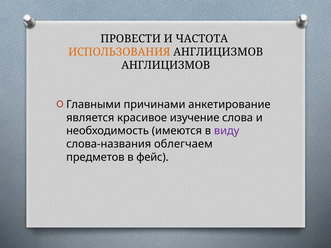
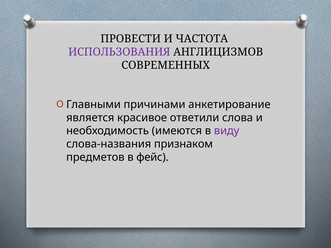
ИСПОЛЬЗОВАНИЯ colour: orange -> purple (119, 52)
АНГЛИЦИЗМОВ: АНГЛИЦИЗМОВ -> СОВРЕМЕННЫХ (166, 65)
изучение: изучение -> ответили (195, 118)
облегчаем: облегчаем -> признаком (183, 144)
